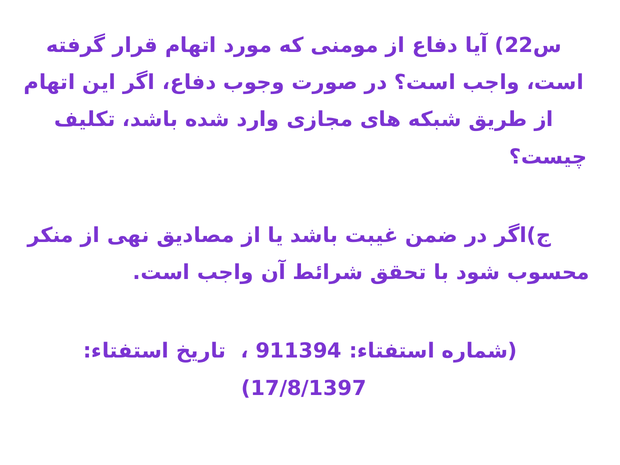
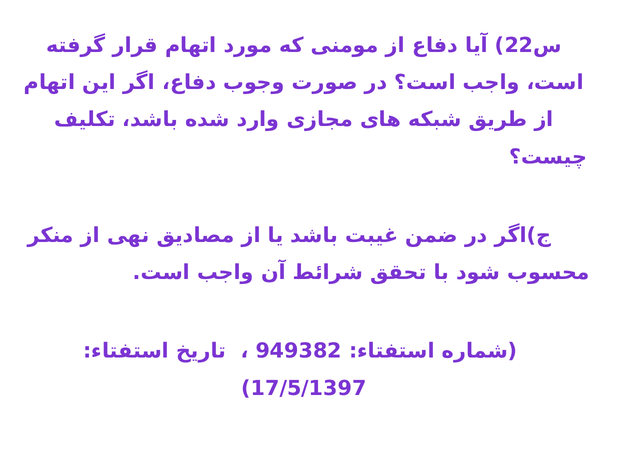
911394: 911394 -> 949382 (299, 351)
17/8/1397: 17/8/1397 -> 17/5/1397 (309, 388)
